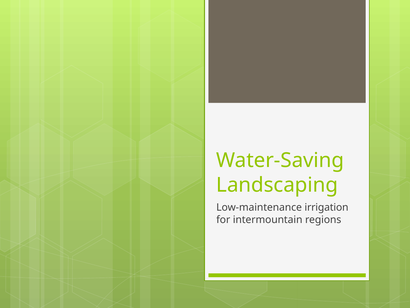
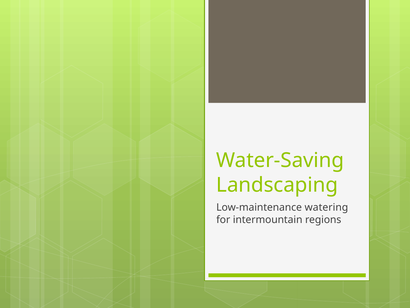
irrigation: irrigation -> watering (326, 207)
